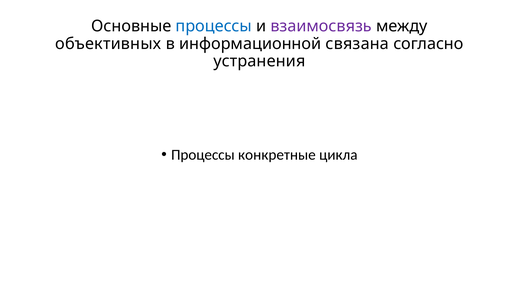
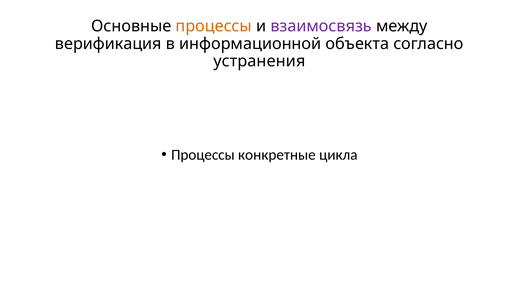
процессы colour: blue -> orange (214, 26)
объективных: объективных -> верификация (108, 44)
связана: связана -> объекта (357, 44)
